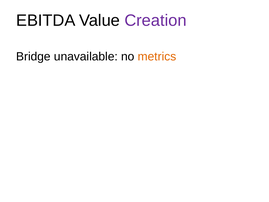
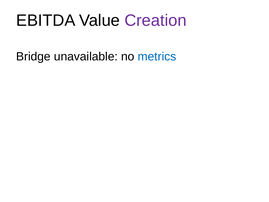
metrics colour: orange -> blue (157, 56)
